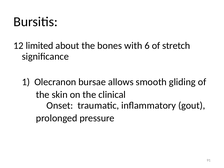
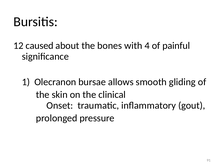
limited: limited -> caused (40, 46)
6: 6 -> 4 (147, 46)
stretch: stretch -> painful (176, 46)
